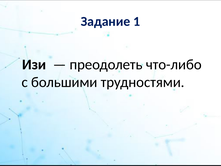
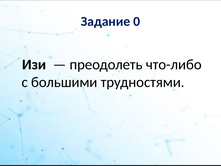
1: 1 -> 0 (137, 21)
